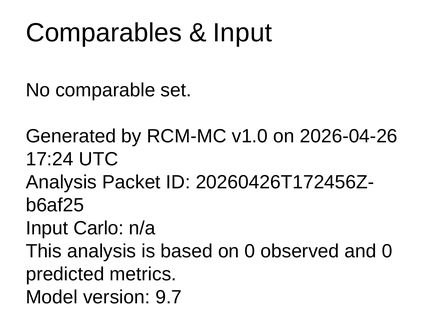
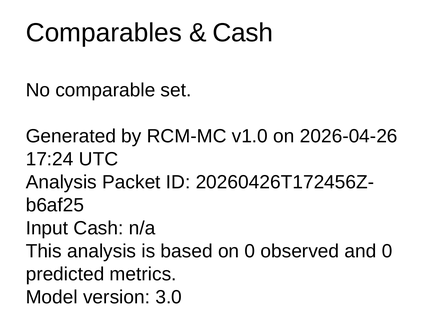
Input: Input -> Cash (243, 33)
Input Carlo: Carlo -> Cash (99, 228)
9.7: 9.7 -> 3.0 (169, 297)
